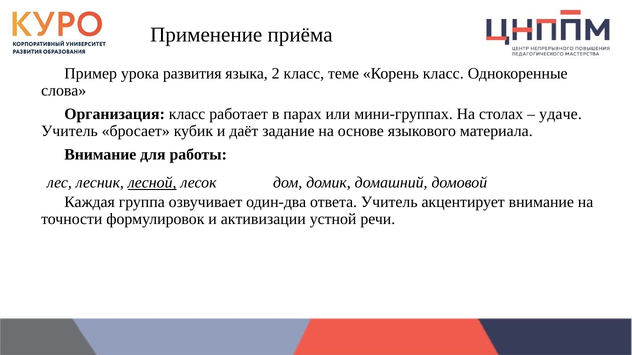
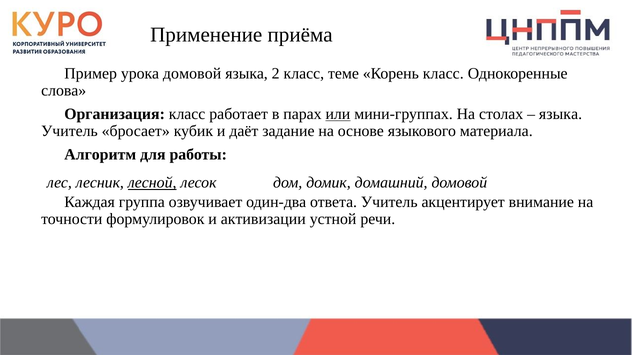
урока развития: развития -> домовой (192, 73)
или underline: none -> present (338, 114)
удаче: удаче -> языка (561, 114)
Внимание: Внимание -> Алгоритм (100, 155)
